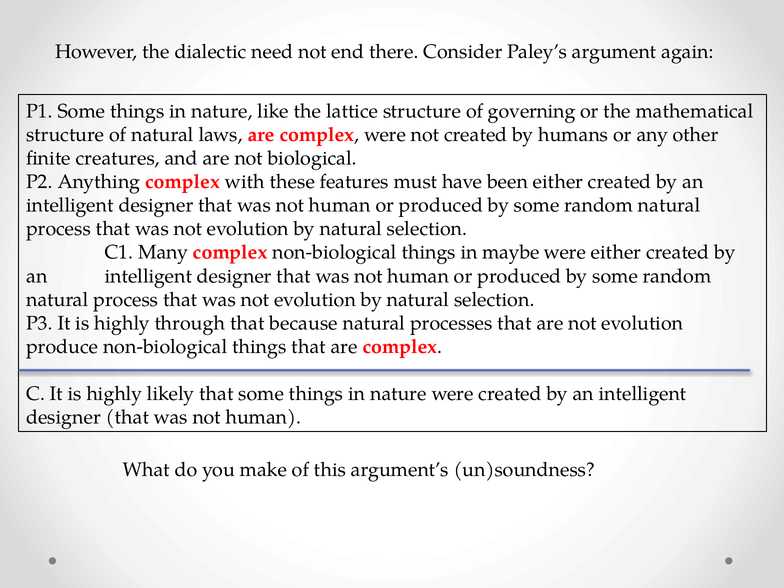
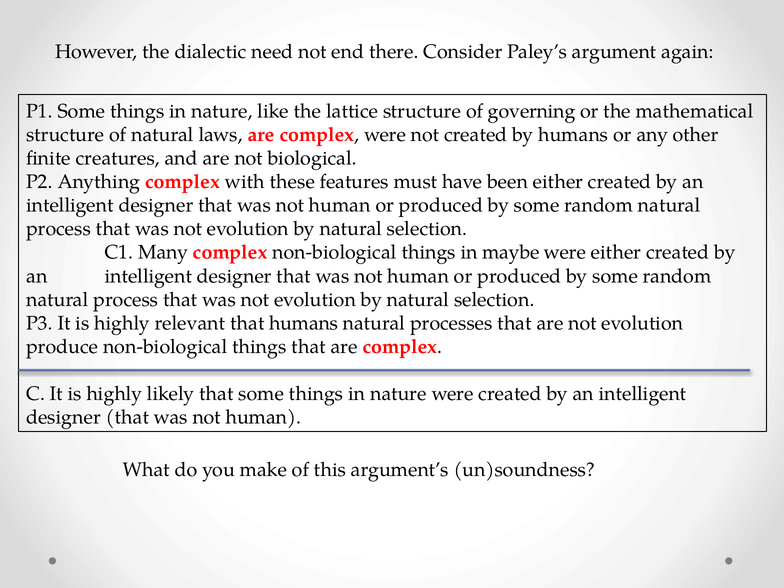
through: through -> relevant (190, 323)
that because: because -> humans (304, 323)
